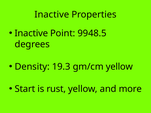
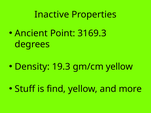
Inactive: Inactive -> Ancient (31, 33)
9948.5: 9948.5 -> 3169.3 (92, 33)
Start: Start -> Stuff (25, 89)
rust: rust -> find (56, 89)
